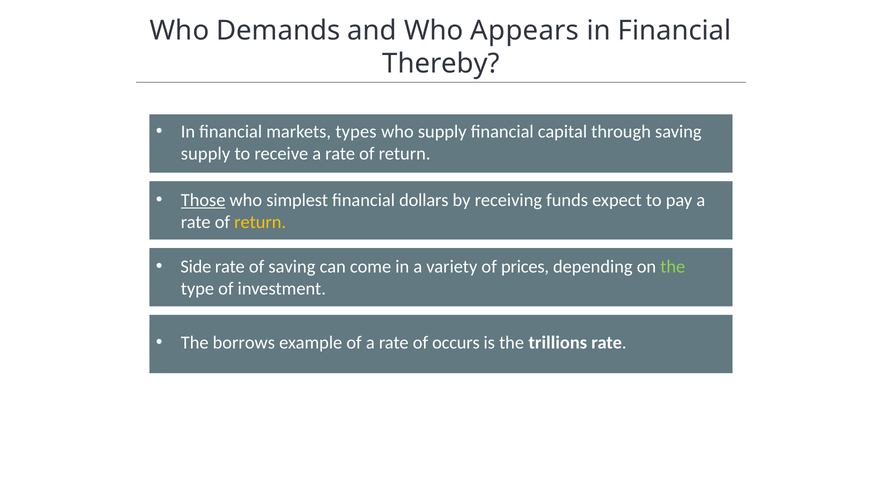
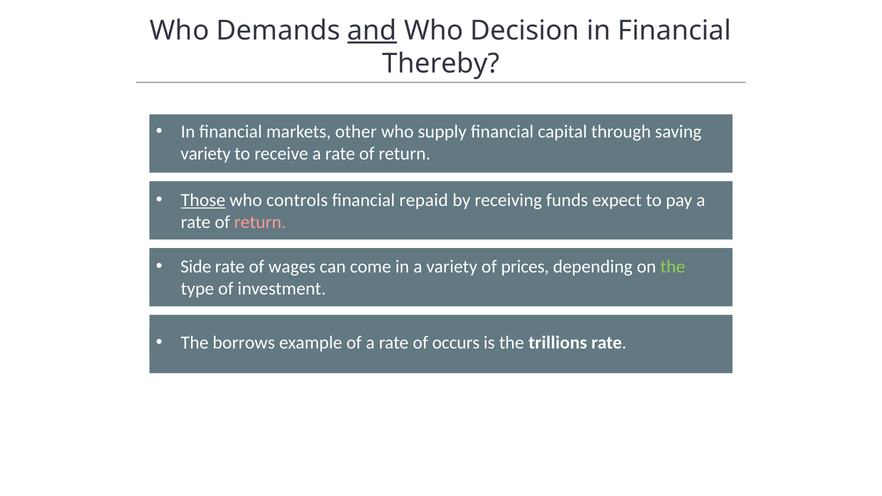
and underline: none -> present (372, 31)
Appears: Appears -> Decision (525, 31)
types: types -> other (356, 132)
supply: supply -> variety (206, 154)
simplest: simplest -> controls (297, 200)
dollars: dollars -> repaid (424, 200)
return colour: yellow -> pink (260, 222)
of saving: saving -> wages (292, 267)
